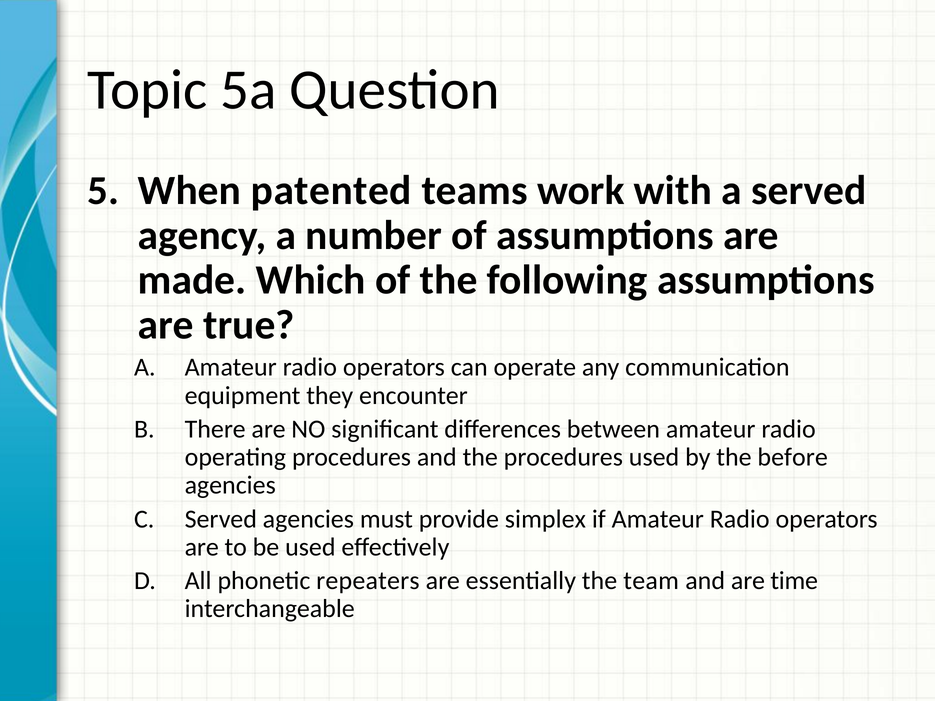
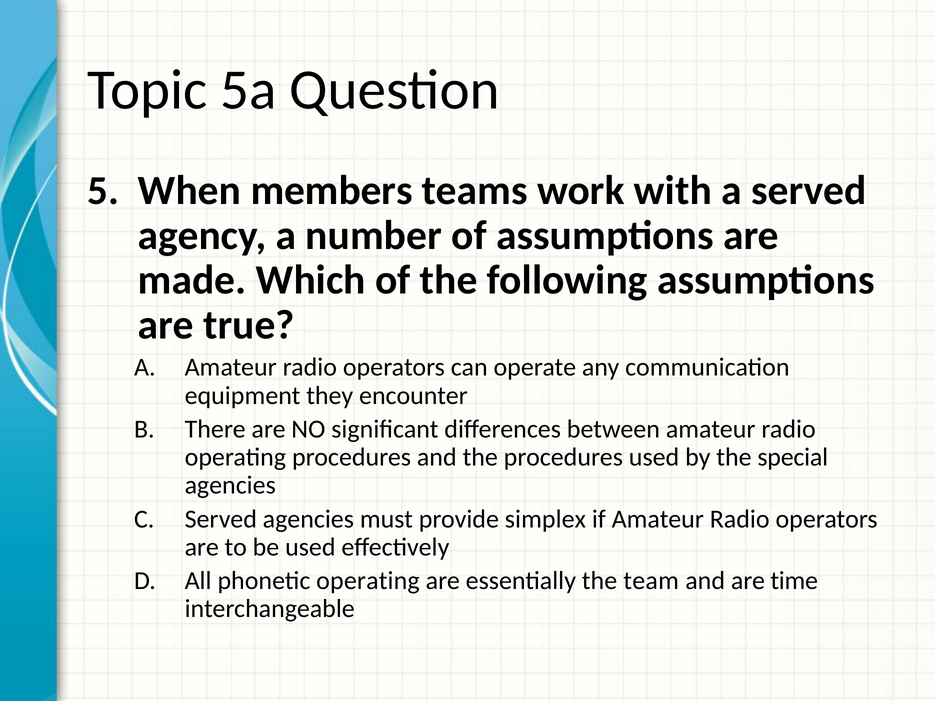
patented: patented -> members (332, 191)
before: before -> special (793, 457)
phonetic repeaters: repeaters -> operating (368, 581)
